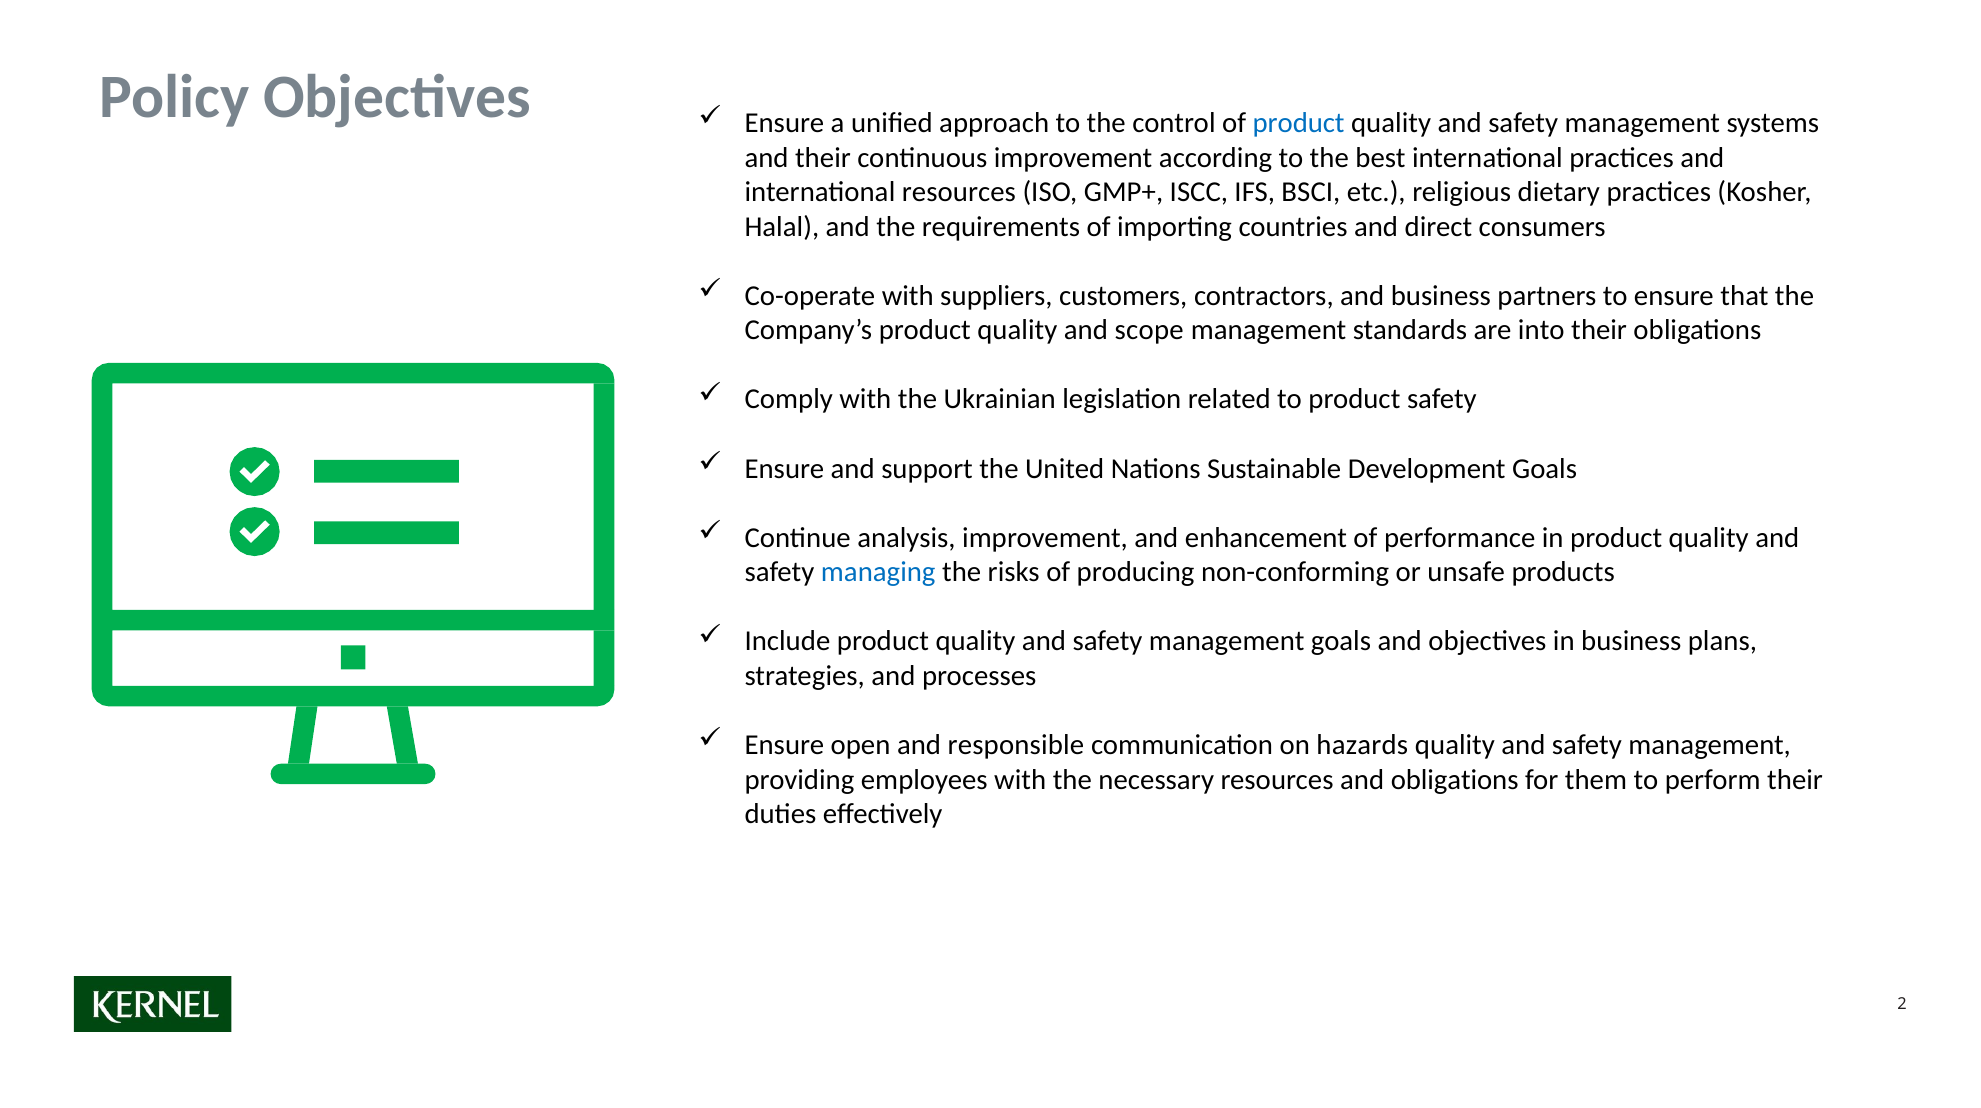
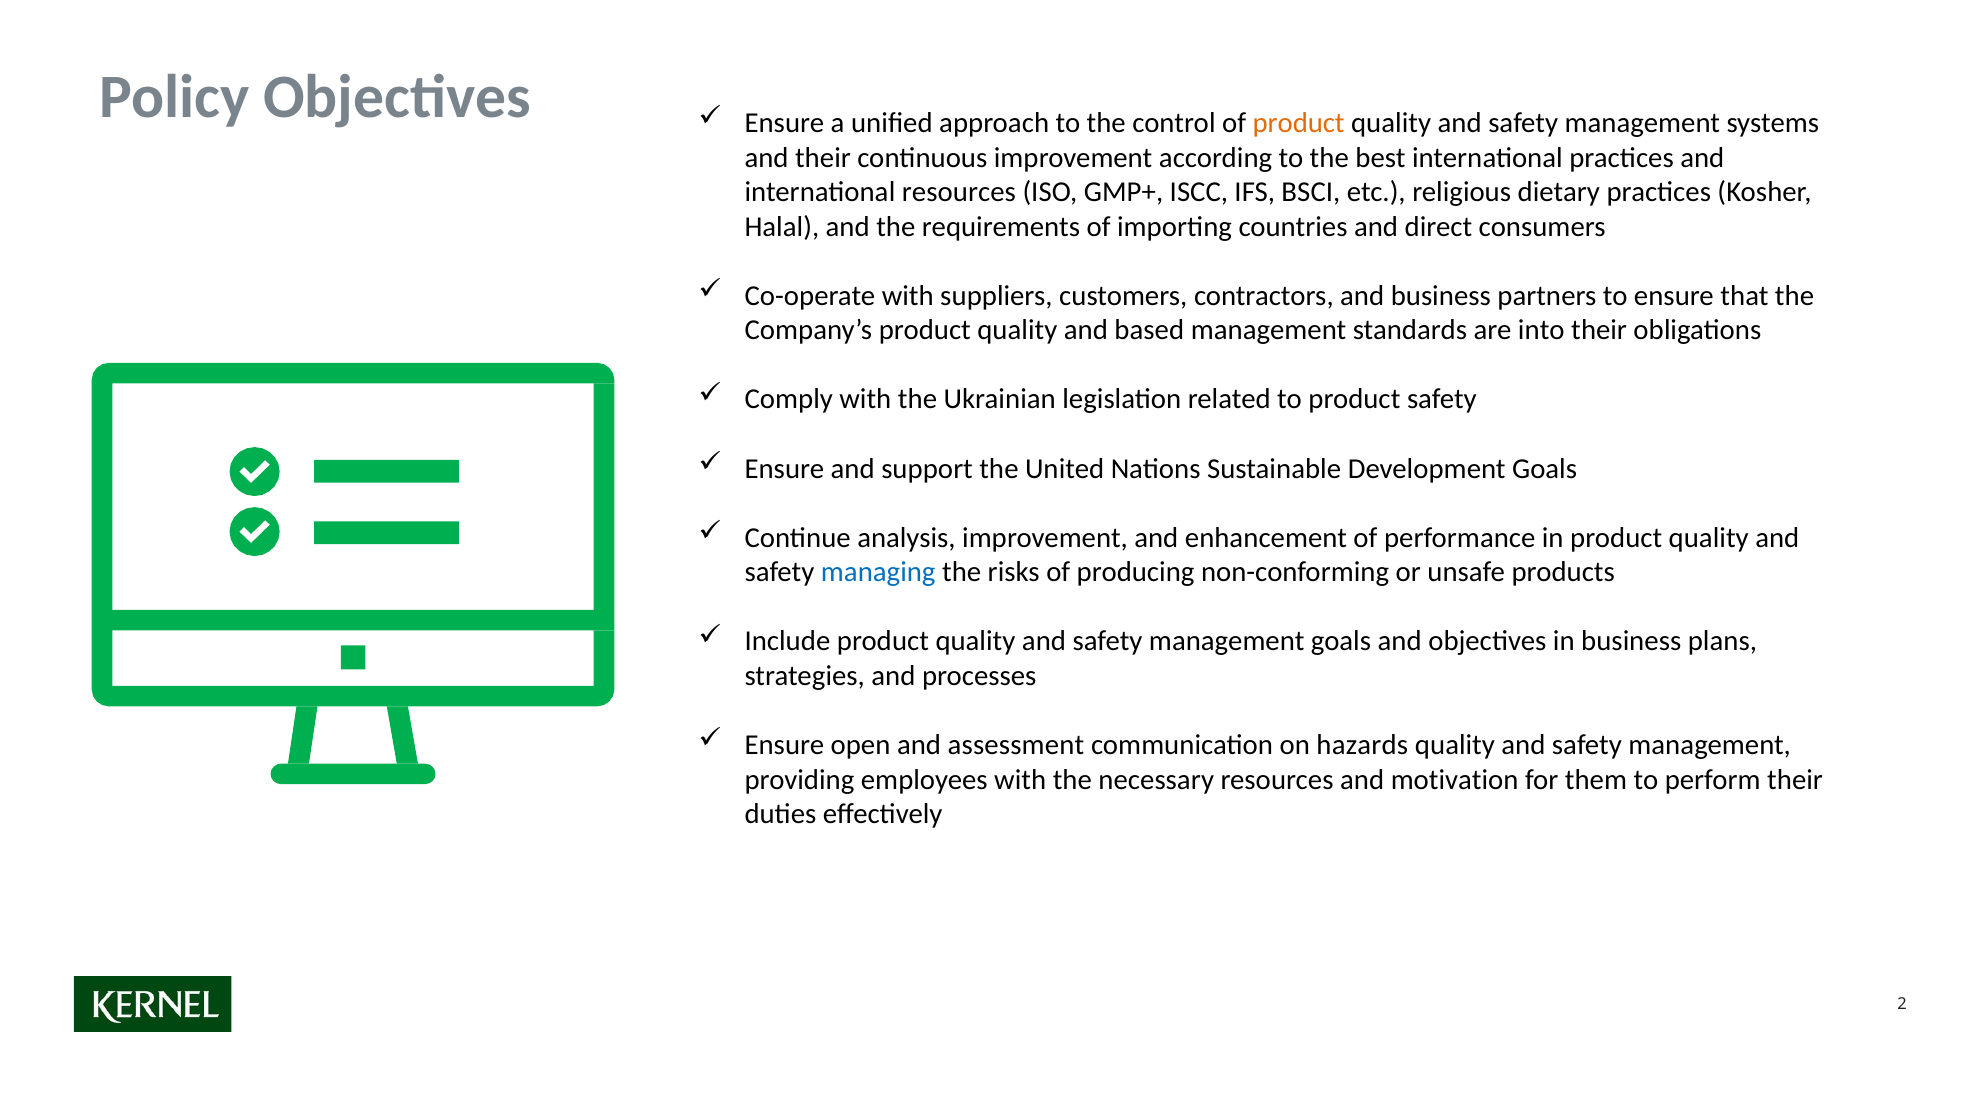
product colour: blue -> orange (1299, 123)
scope: scope -> based (1149, 330)
responsible: responsible -> assessment (1016, 745)
and obligations: obligations -> motivation (1455, 779)
